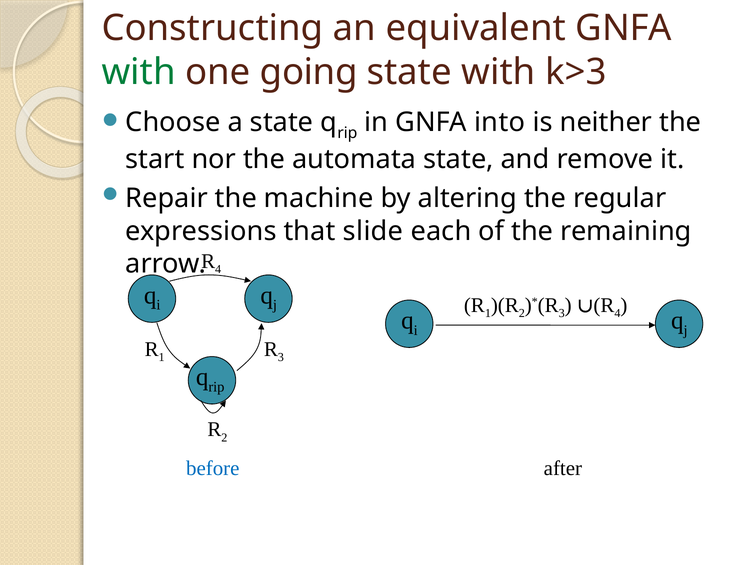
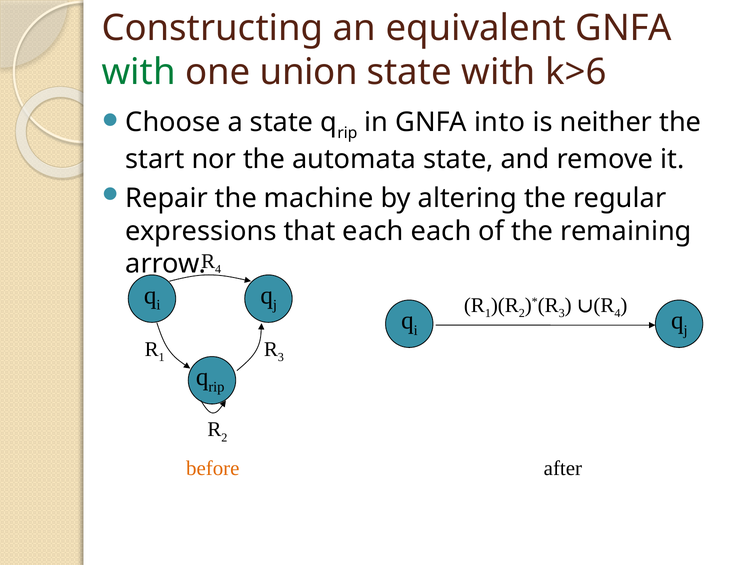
going: going -> union (309, 72)
k>3: k>3 -> k>6 (576, 72)
that slide: slide -> each (373, 231)
before colour: blue -> orange (213, 468)
